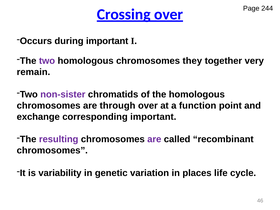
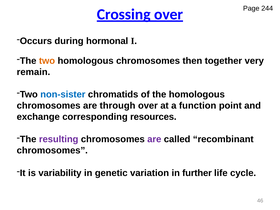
during important: important -> hormonal (107, 41)
two colour: purple -> orange (47, 61)
they: they -> then (192, 61)
non-sister colour: purple -> blue (63, 94)
corresponding important: important -> resources (153, 117)
places: places -> further (197, 173)
